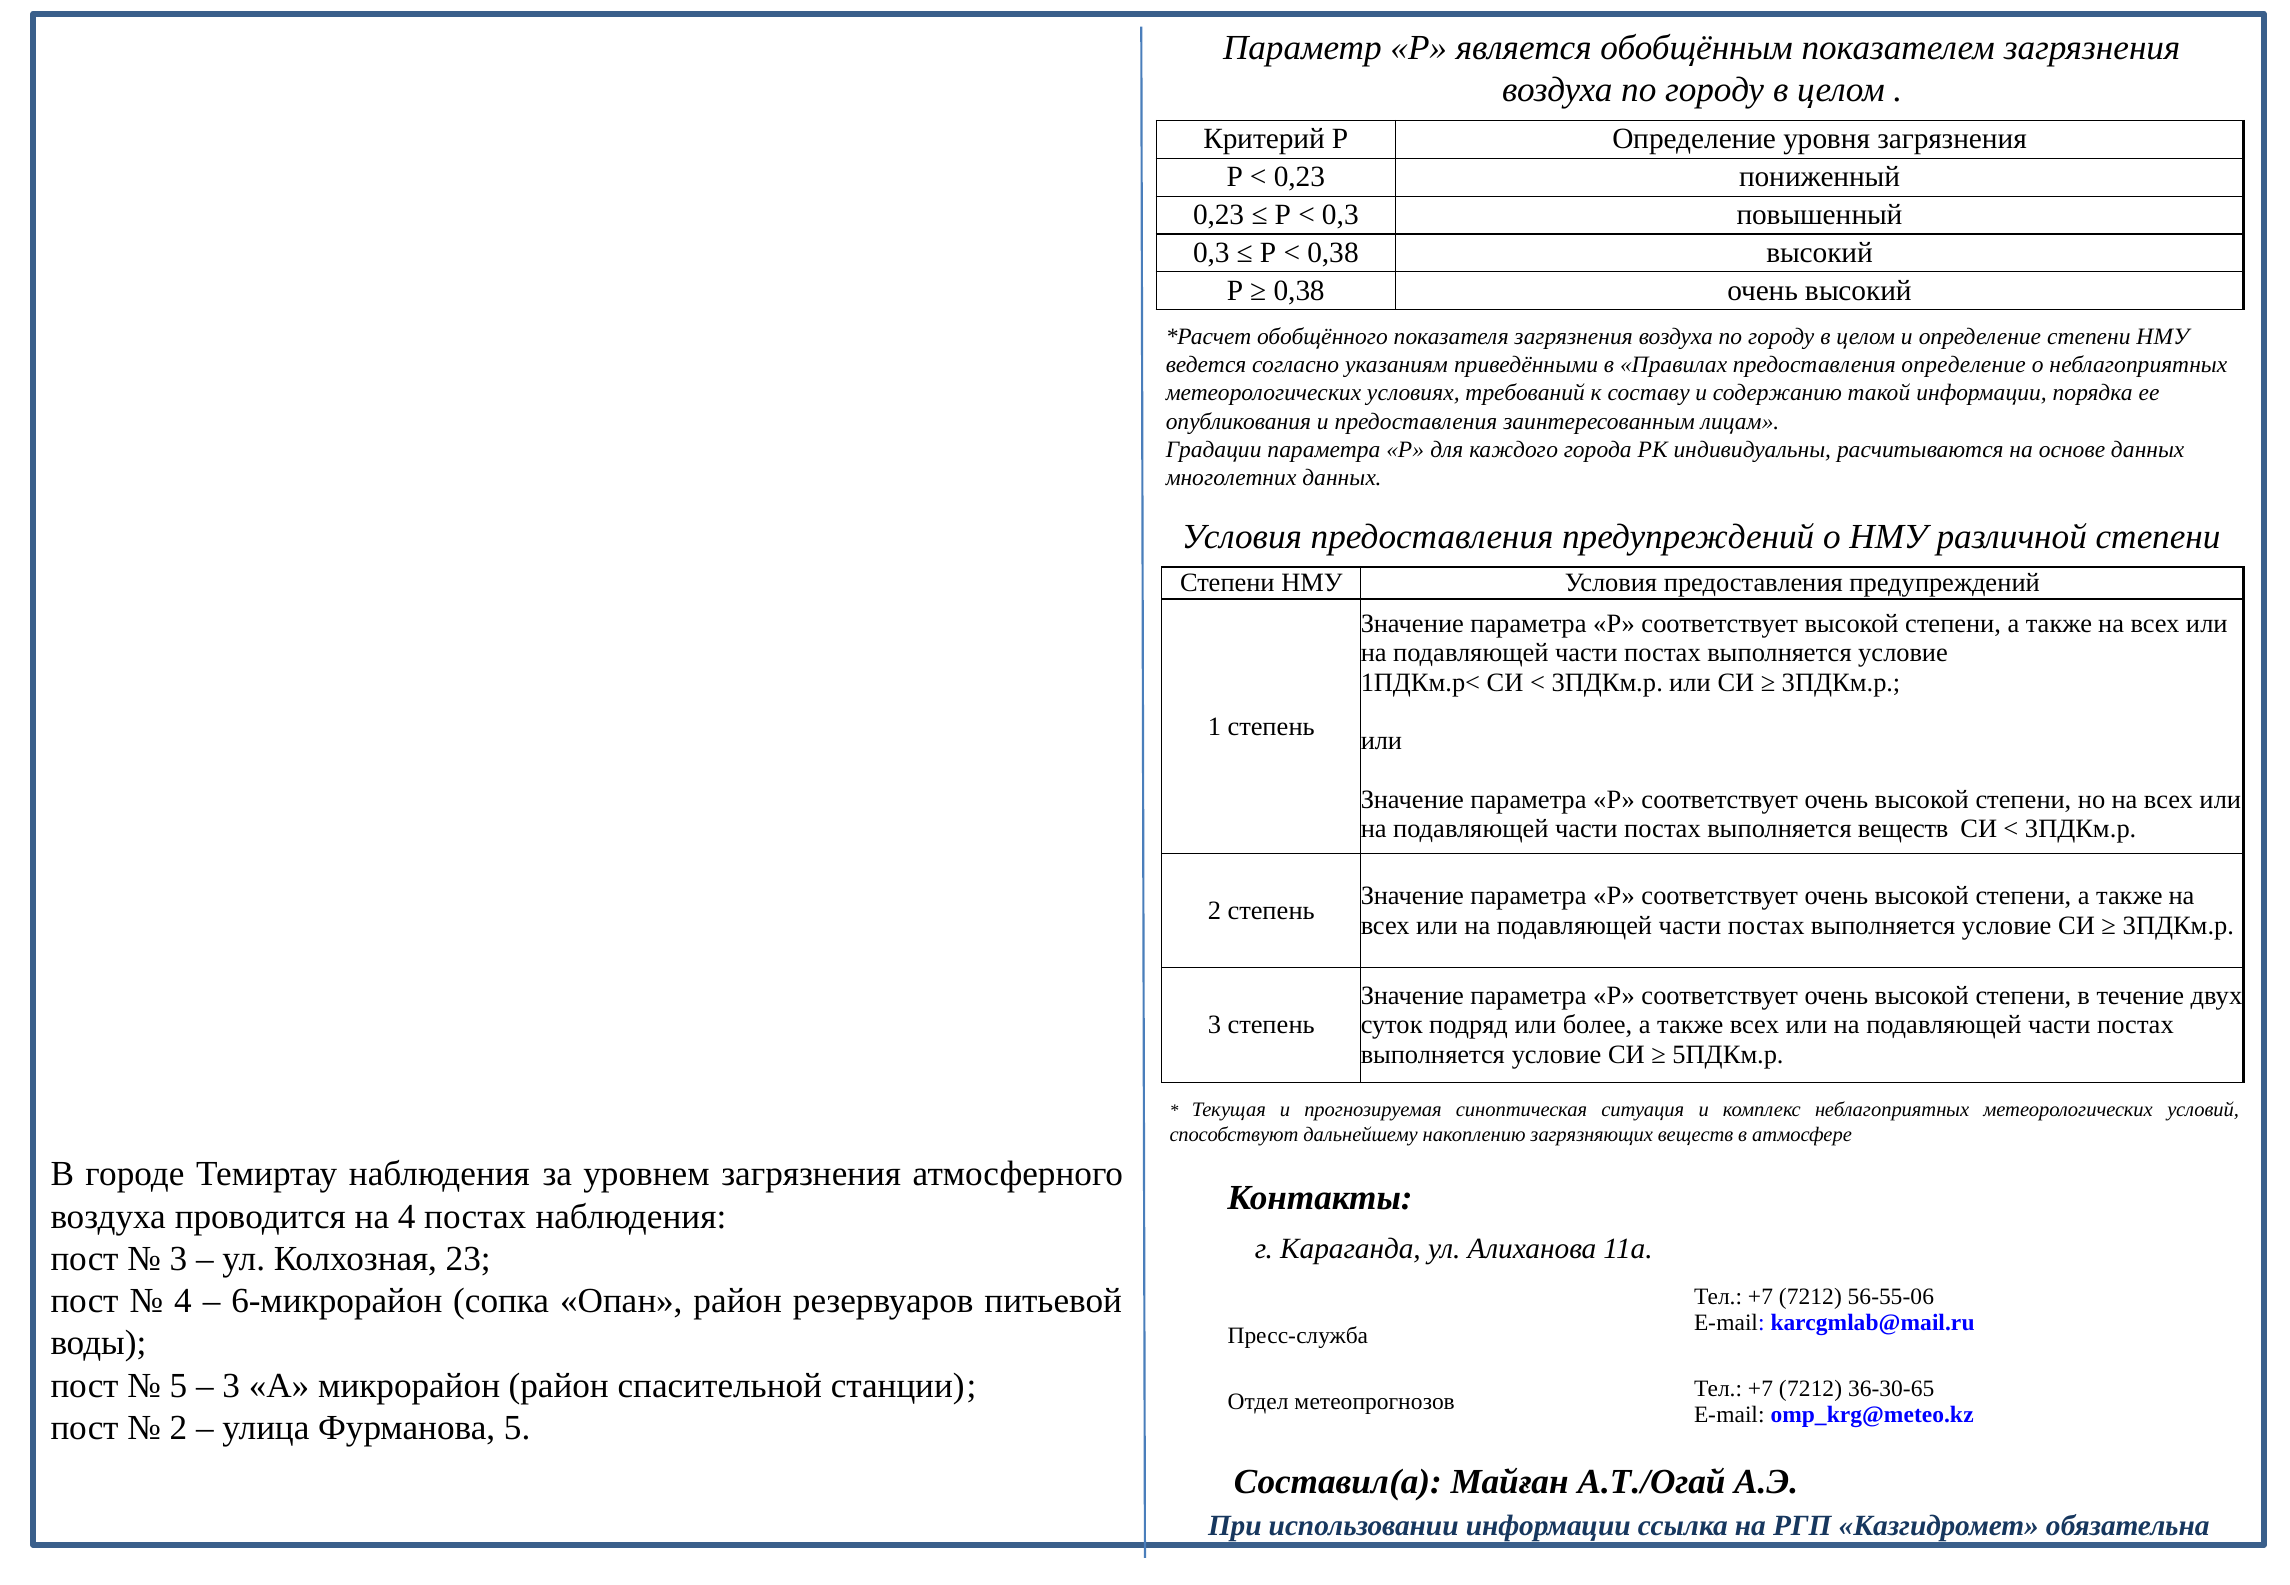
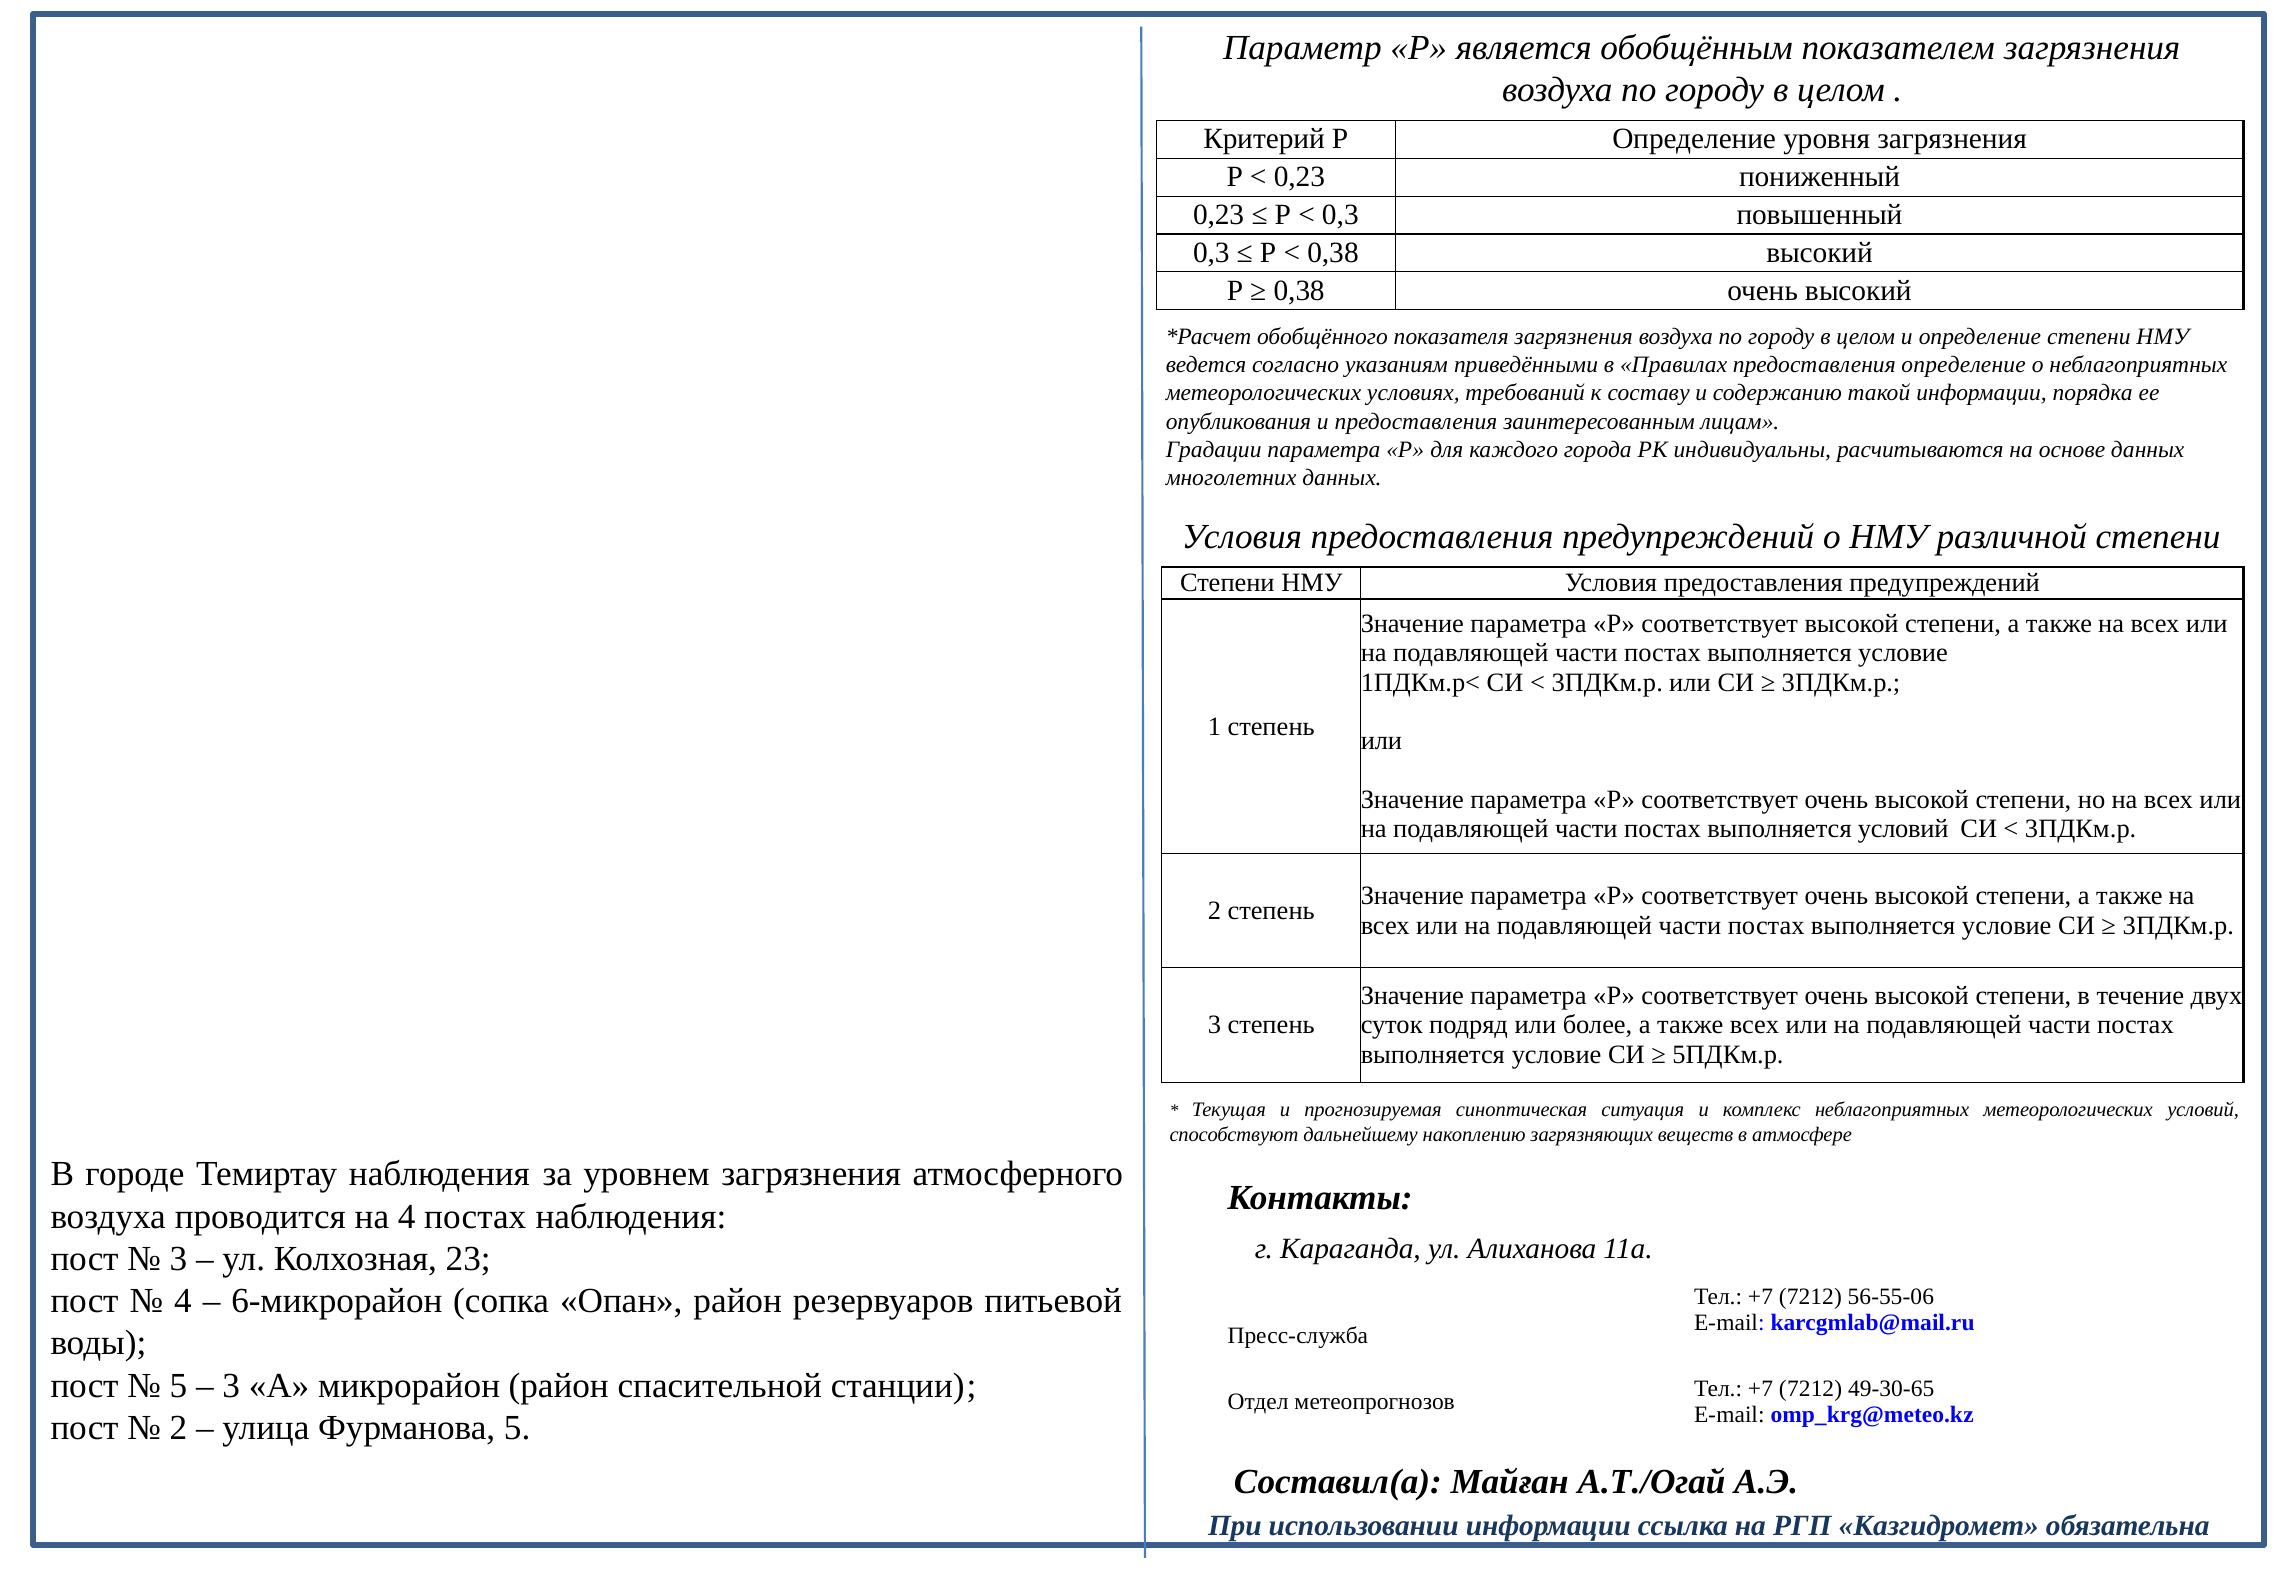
выполняется веществ: веществ -> условий (1903, 829)
36-30-65: 36-30-65 -> 49-30-65 (1891, 1389)
